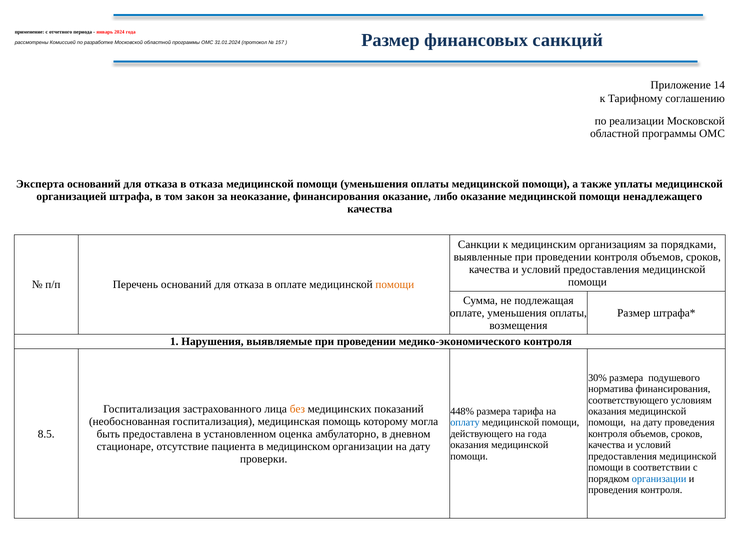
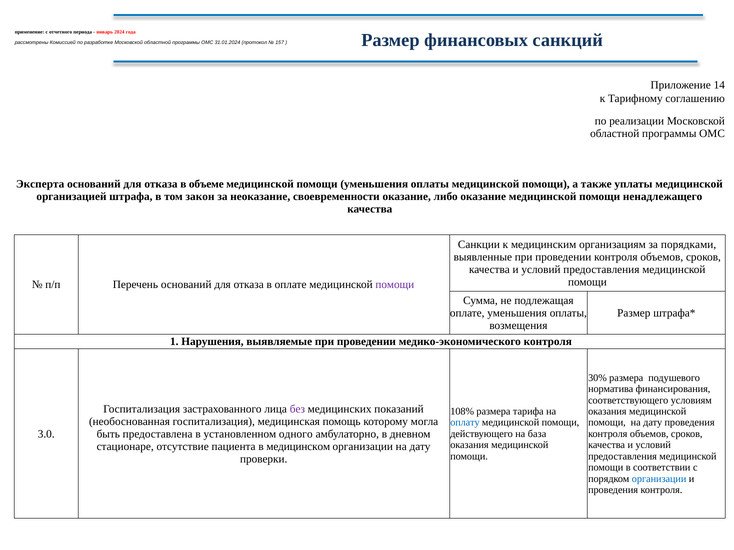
в отказа: отказа -> объеме (206, 184)
неоказание финансирования: финансирования -> своевременности (336, 197)
помощи colour: orange -> purple (395, 285)
без colour: orange -> purple (297, 409)
448%: 448% -> 108% (462, 412)
8.5: 8.5 -> 3.0 (46, 434)
оценка: оценка -> одного (296, 434)
на года: года -> база (537, 434)
